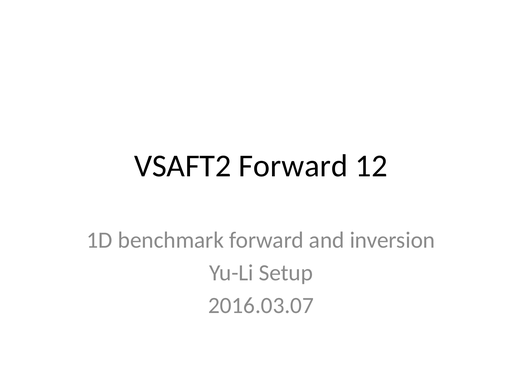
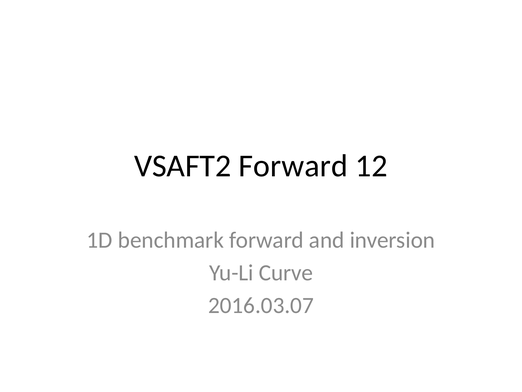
Setup: Setup -> Curve (286, 272)
